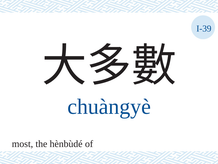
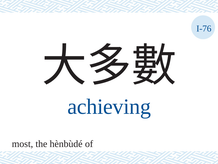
I-39: I-39 -> I-76 (204, 29)
chuàngyè: chuàngyè -> achieving (109, 106)
